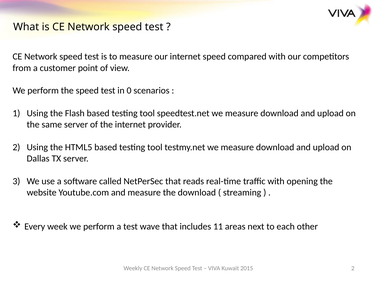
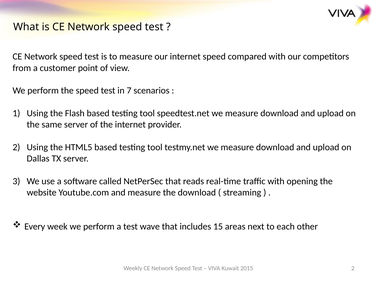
0: 0 -> 7 (129, 91)
11: 11 -> 15 (218, 226)
